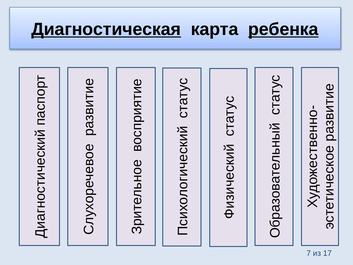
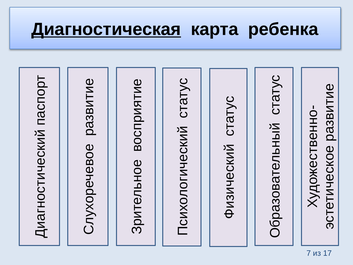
ребенка underline: present -> none (283, 29)
